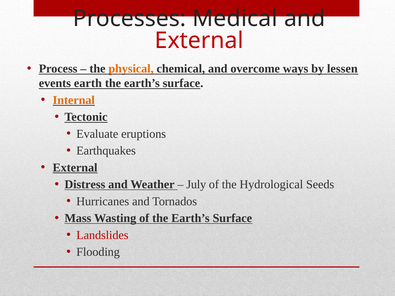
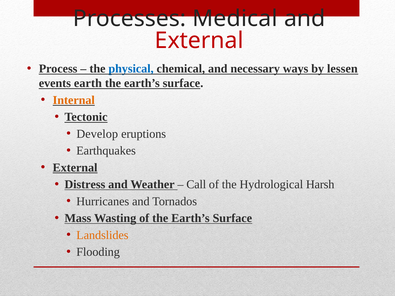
physical colour: orange -> blue (131, 69)
overcome: overcome -> necessary (255, 69)
Evaluate: Evaluate -> Develop (97, 134)
July: July -> Call (196, 185)
Seeds: Seeds -> Harsh (320, 185)
Landslides colour: red -> orange (102, 235)
